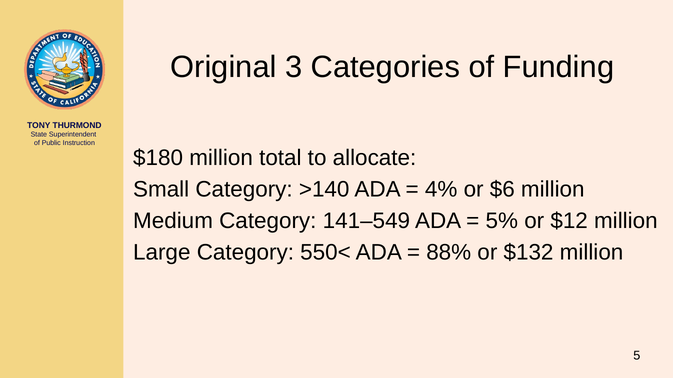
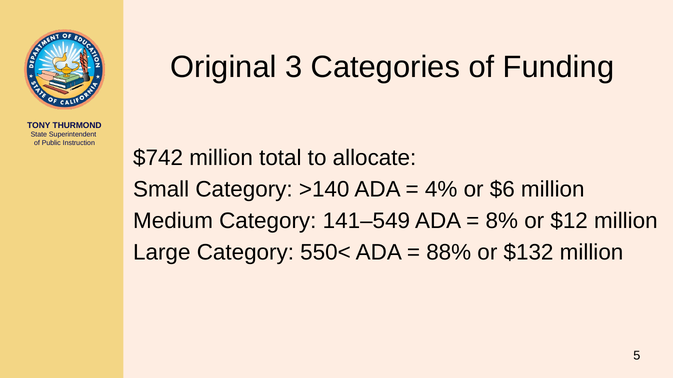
$180: $180 -> $742 (158, 158)
5%: 5% -> 8% (502, 221)
